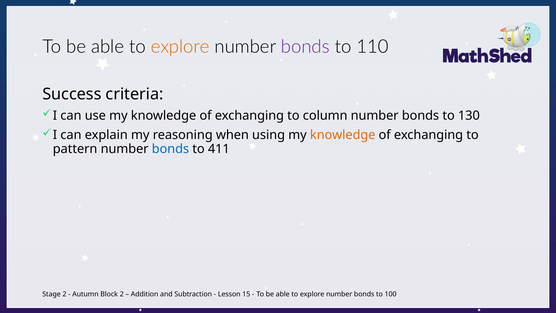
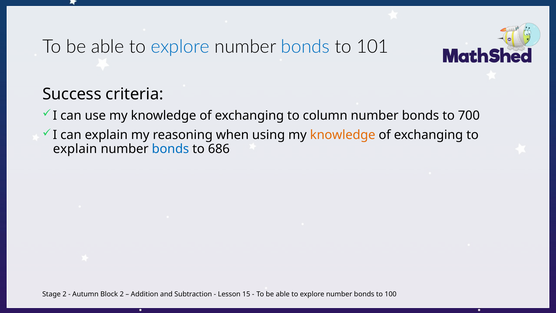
explore colour: orange -> blue (180, 47)
bonds colour: purple -> blue (305, 47)
110: 110 -> 101 (373, 47)
130: 130 -> 700 (469, 115)
pattern: pattern -> explain (75, 149)
411: 411 -> 686 (219, 149)
